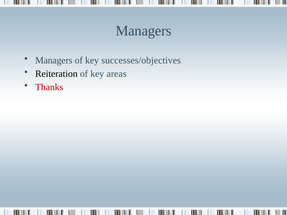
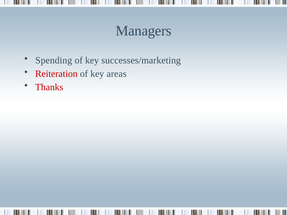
Managers: Managers -> Spending (54, 60)
successes/objectives: successes/objectives -> successes/marketing (141, 60)
Reiteration colour: black -> red (56, 74)
